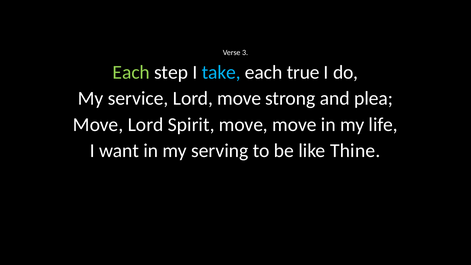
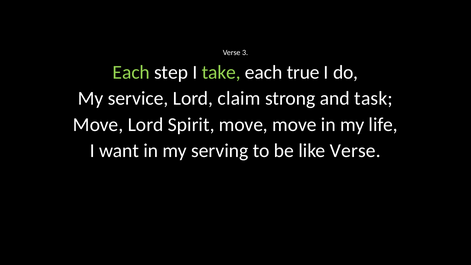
take colour: light blue -> light green (221, 72)
Lord move: move -> claim (239, 98)
plea: plea -> task (374, 98)
like Thine: Thine -> Verse (355, 151)
